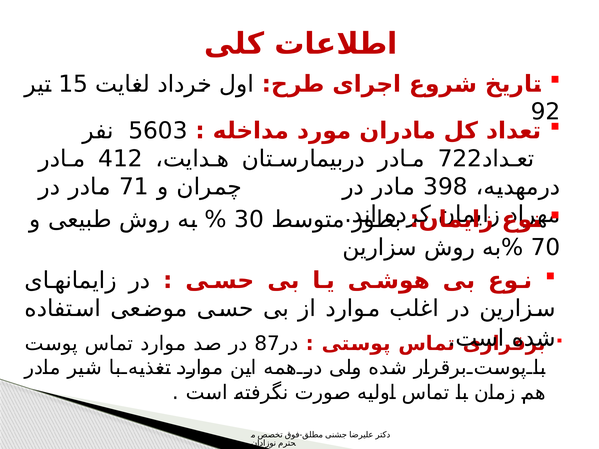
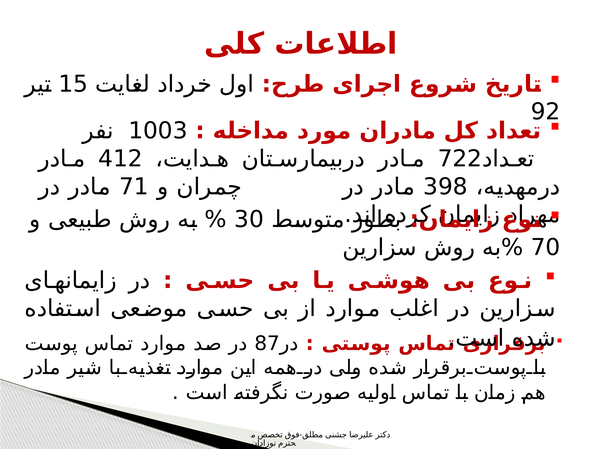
5603: 5603 -> 1003 (158, 131)
